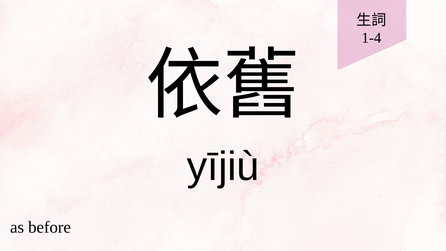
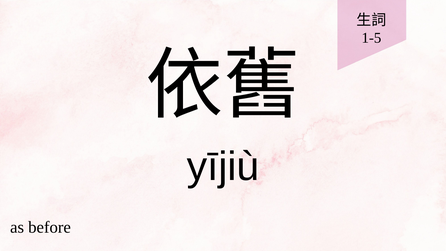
1-4: 1-4 -> 1-5 (371, 38)
